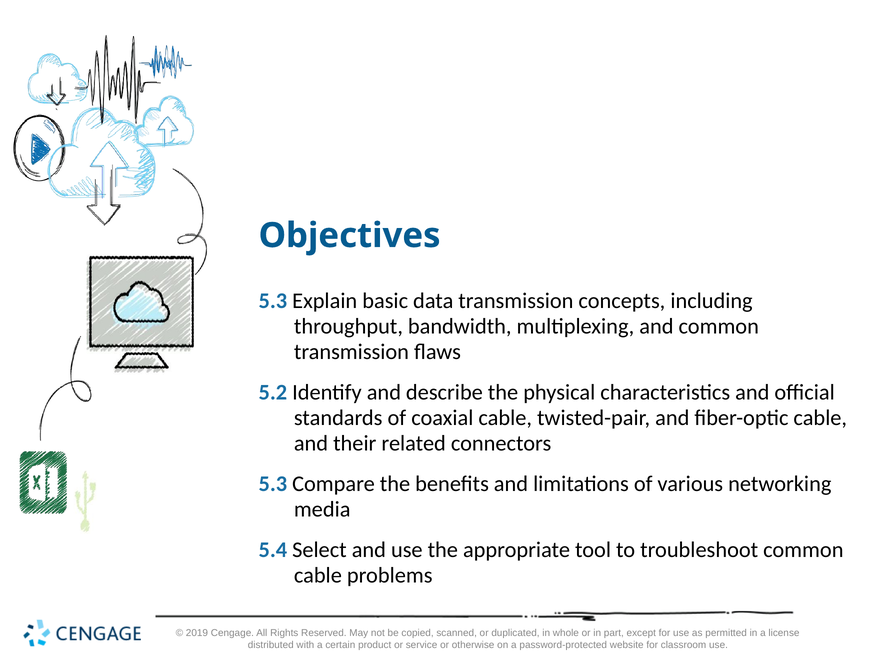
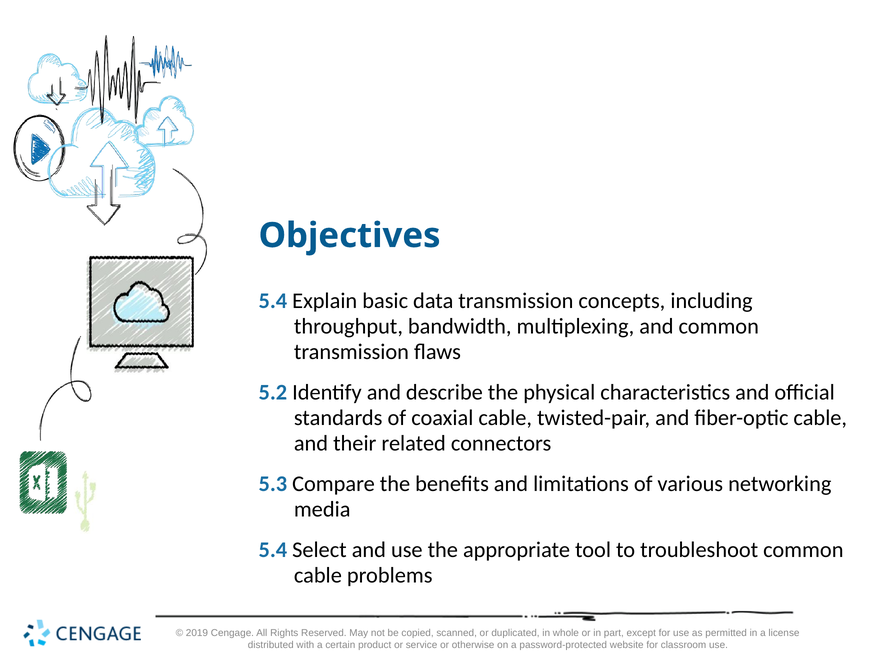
5.3: 5.3 -> 5.4 (273, 301)
